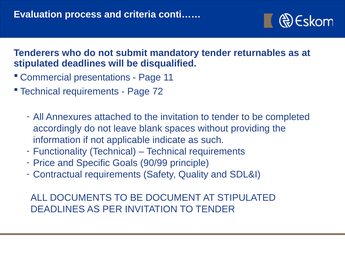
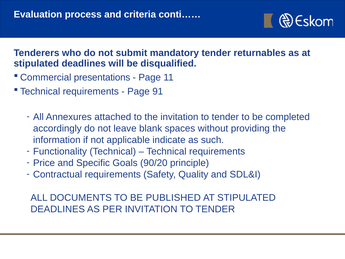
72: 72 -> 91 (158, 91)
90/99: 90/99 -> 90/20 (154, 163)
DOCUMENT: DOCUMENT -> PUBLISHED (173, 197)
